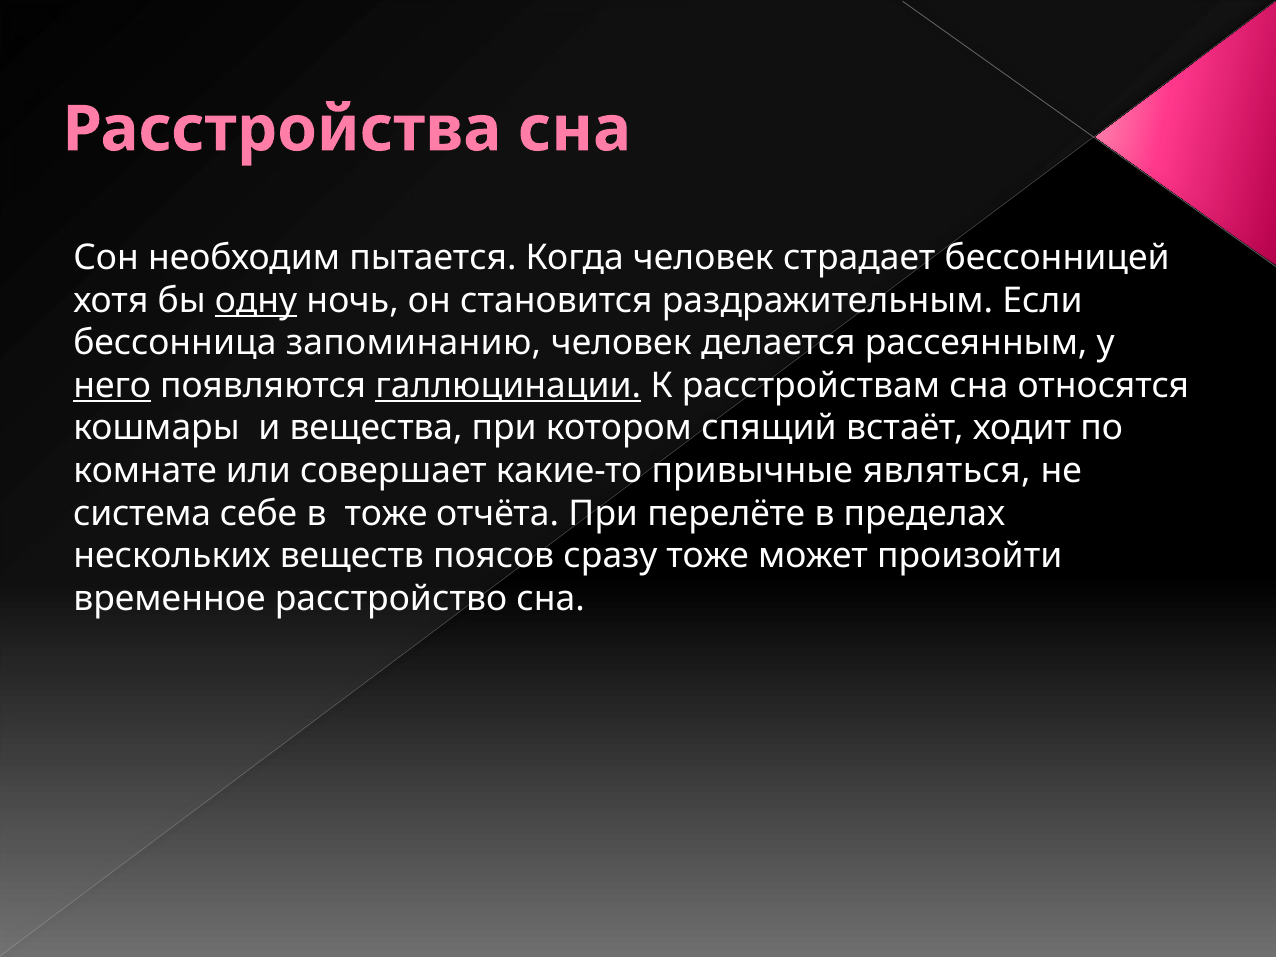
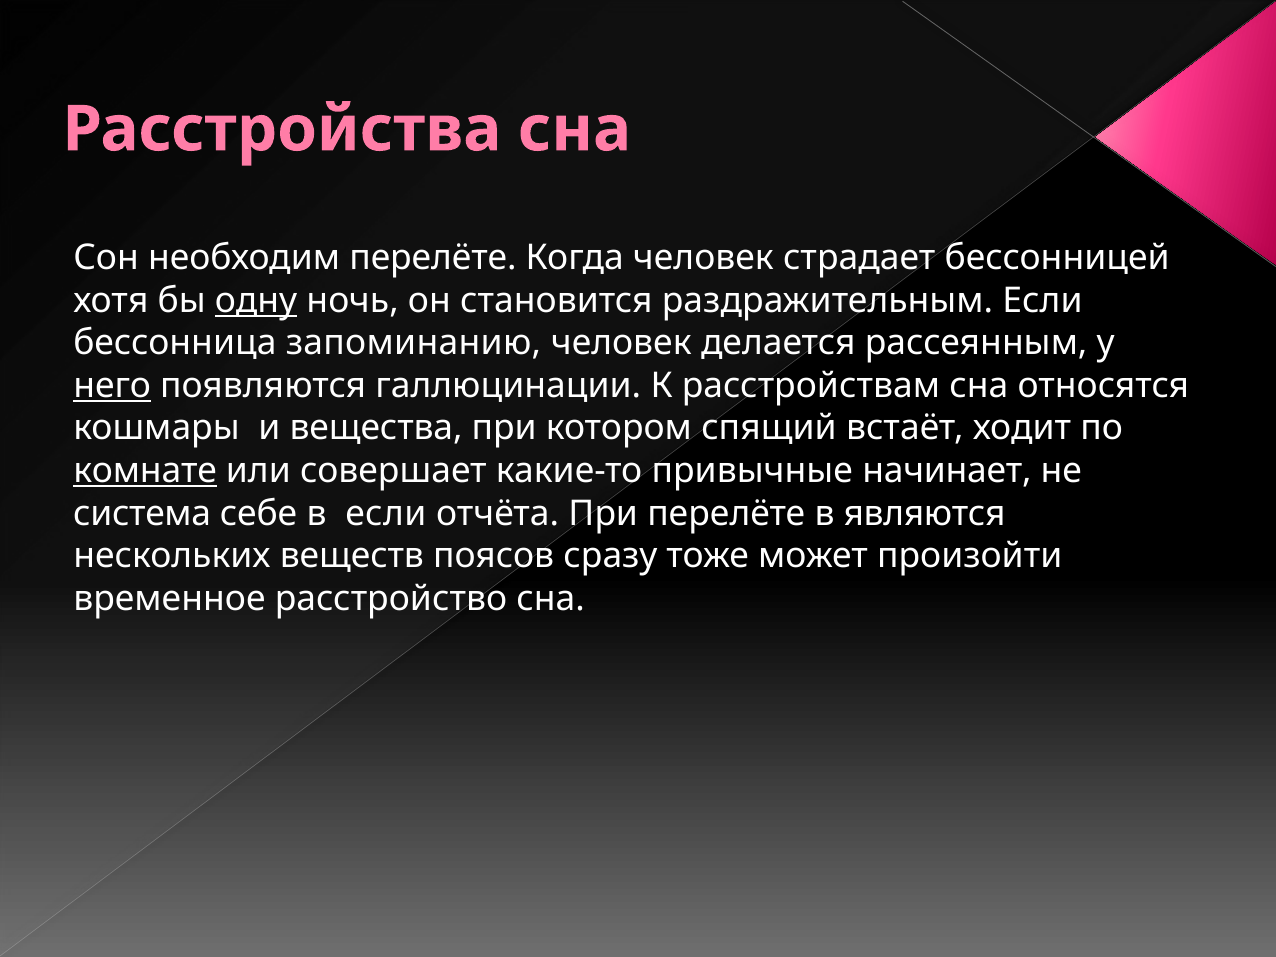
необходим пытается: пытается -> перелёте (433, 258)
галлюцинации underline: present -> none (508, 386)
комнате underline: none -> present (145, 471)
являться: являться -> начинает (947, 471)
в тоже: тоже -> если (386, 513)
пределах: пределах -> являются (925, 513)
